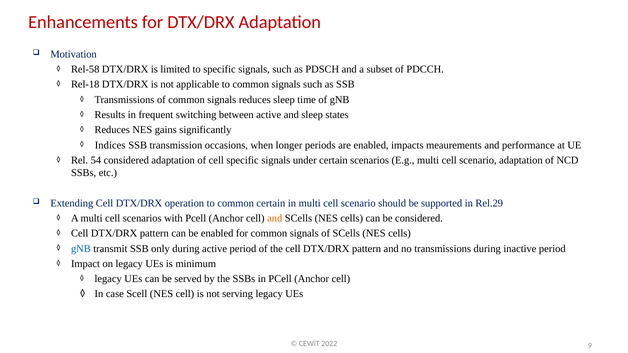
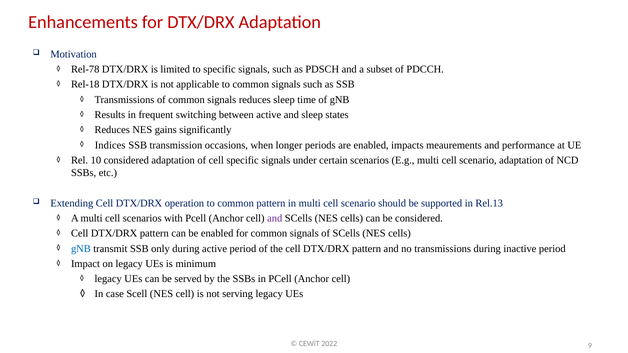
Rel-58: Rel-58 -> Rel-78 (85, 69)
54: 54 -> 10 (96, 160)
common certain: certain -> pattern (271, 203)
Rel.29: Rel.29 -> Rel.13 (489, 203)
and colour: orange -> purple (275, 218)
